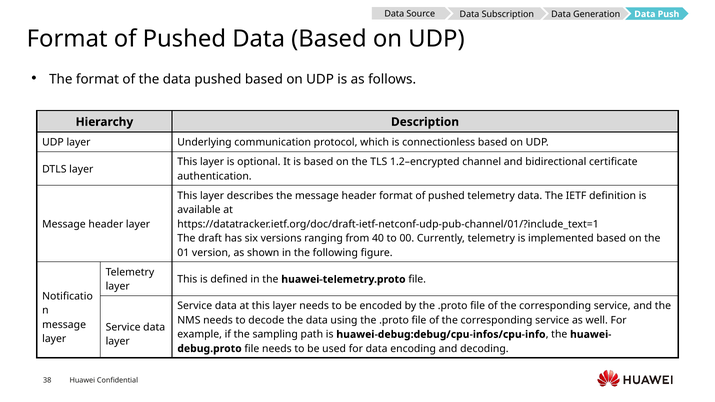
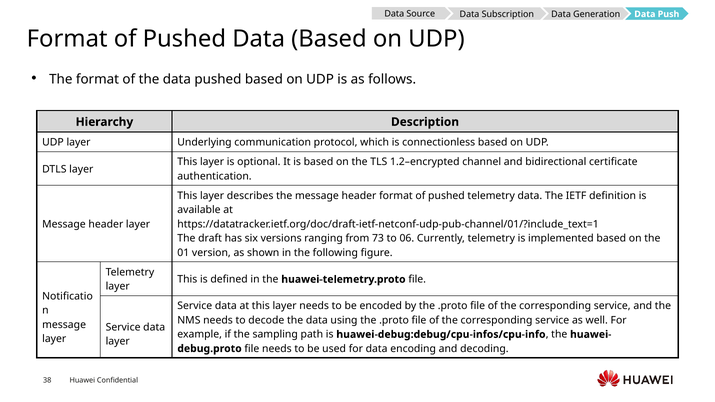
40: 40 -> 73 (378, 239)
00: 00 -> 06 (407, 239)
